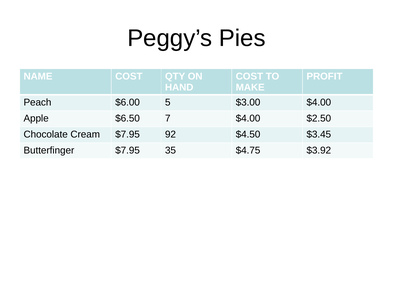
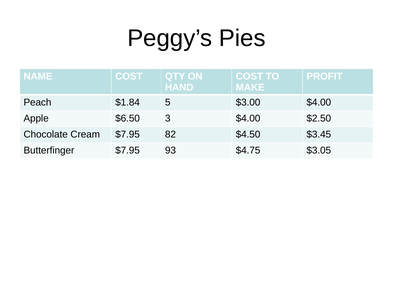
$6.00: $6.00 -> $1.84 (128, 102)
7: 7 -> 3 (168, 118)
92: 92 -> 82 (171, 134)
35: 35 -> 93 (171, 150)
$3.92: $3.92 -> $3.05 (319, 150)
